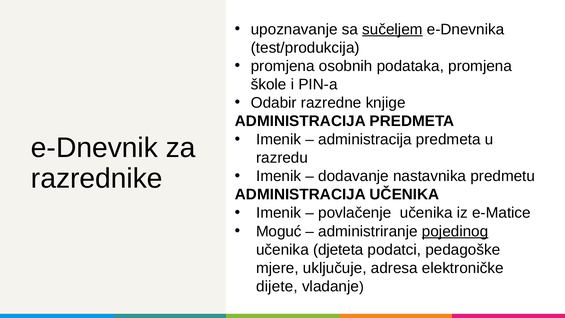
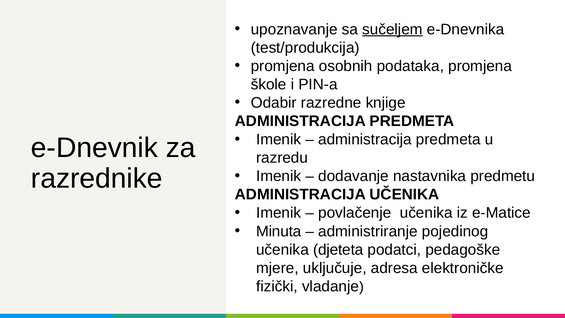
Moguć: Moguć -> Minuta (279, 231)
pojedinog underline: present -> none (455, 231)
dijete: dijete -> fizički (277, 286)
